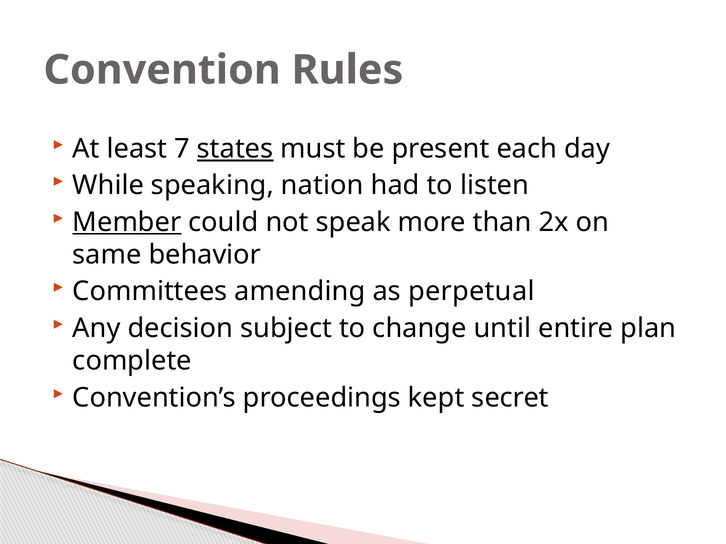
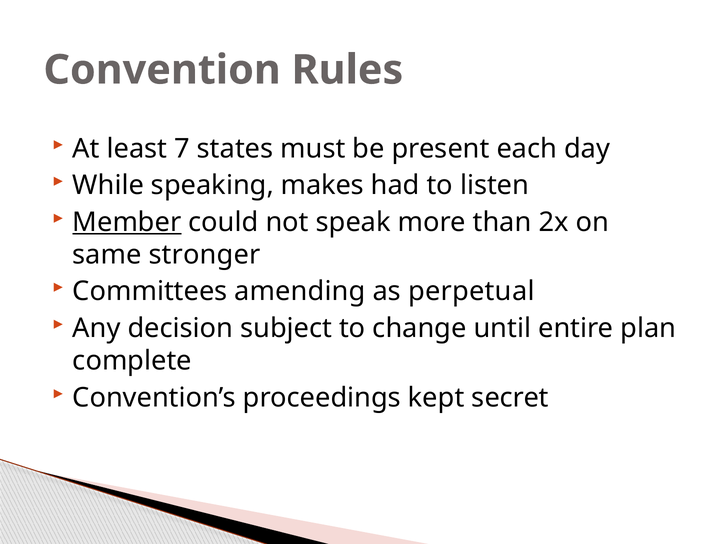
states underline: present -> none (235, 149)
nation: nation -> makes (322, 186)
behavior: behavior -> stronger (205, 255)
